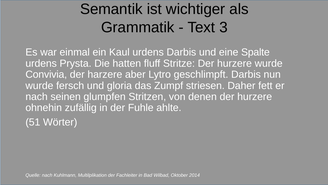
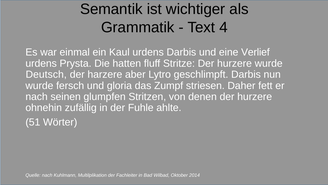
3: 3 -> 4 (223, 27)
Spalte: Spalte -> Verlief (255, 52)
Convivia: Convivia -> Deutsch (46, 74)
